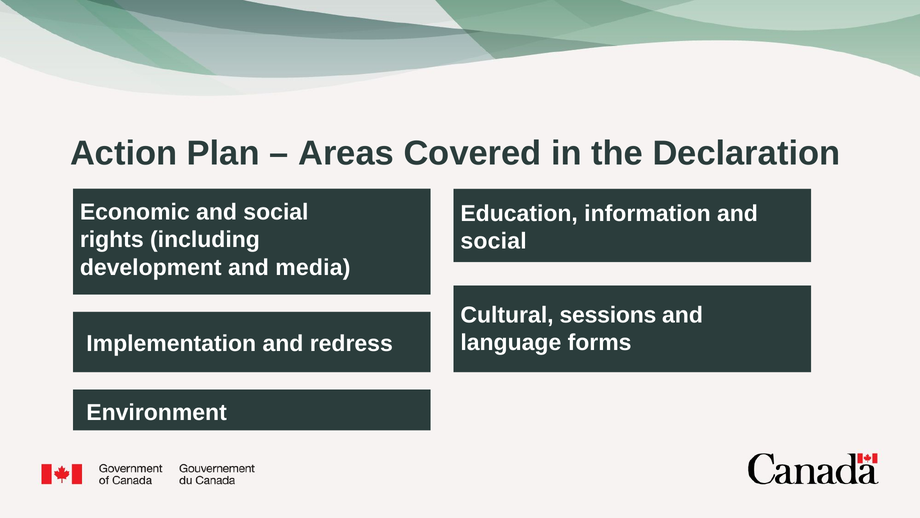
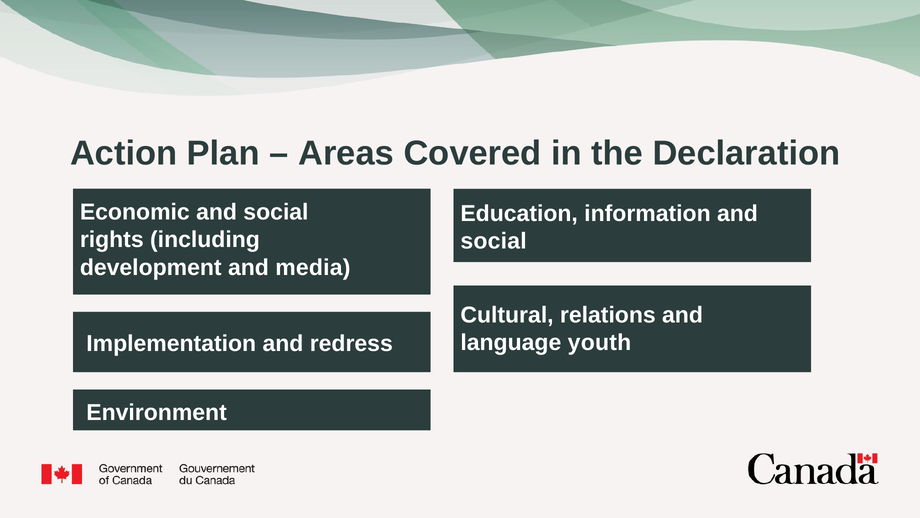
sessions: sessions -> relations (608, 315)
forms: forms -> youth (599, 342)
